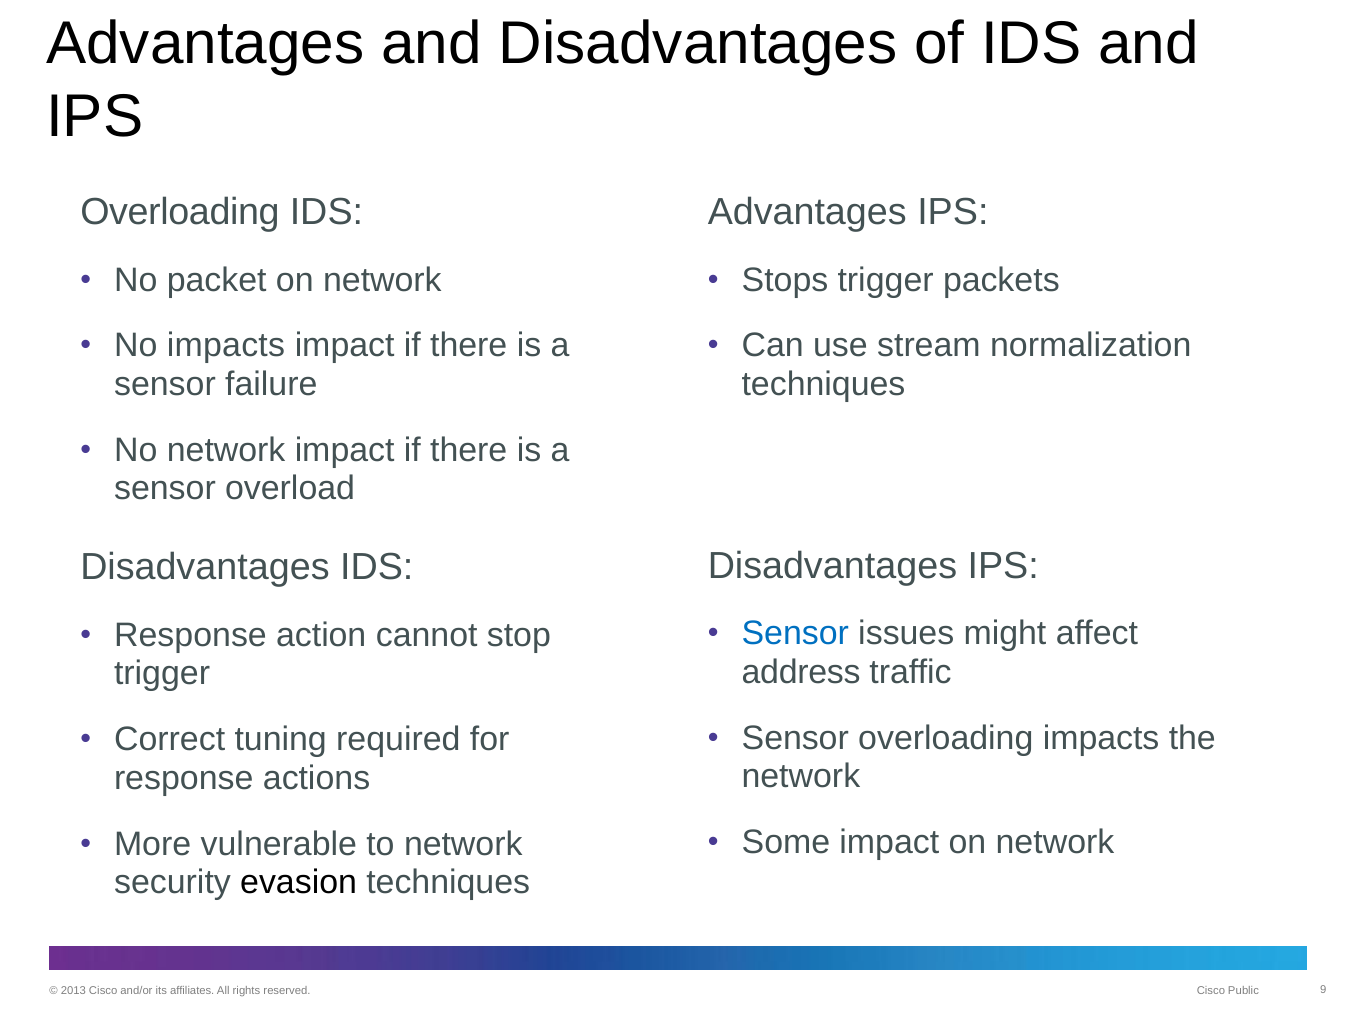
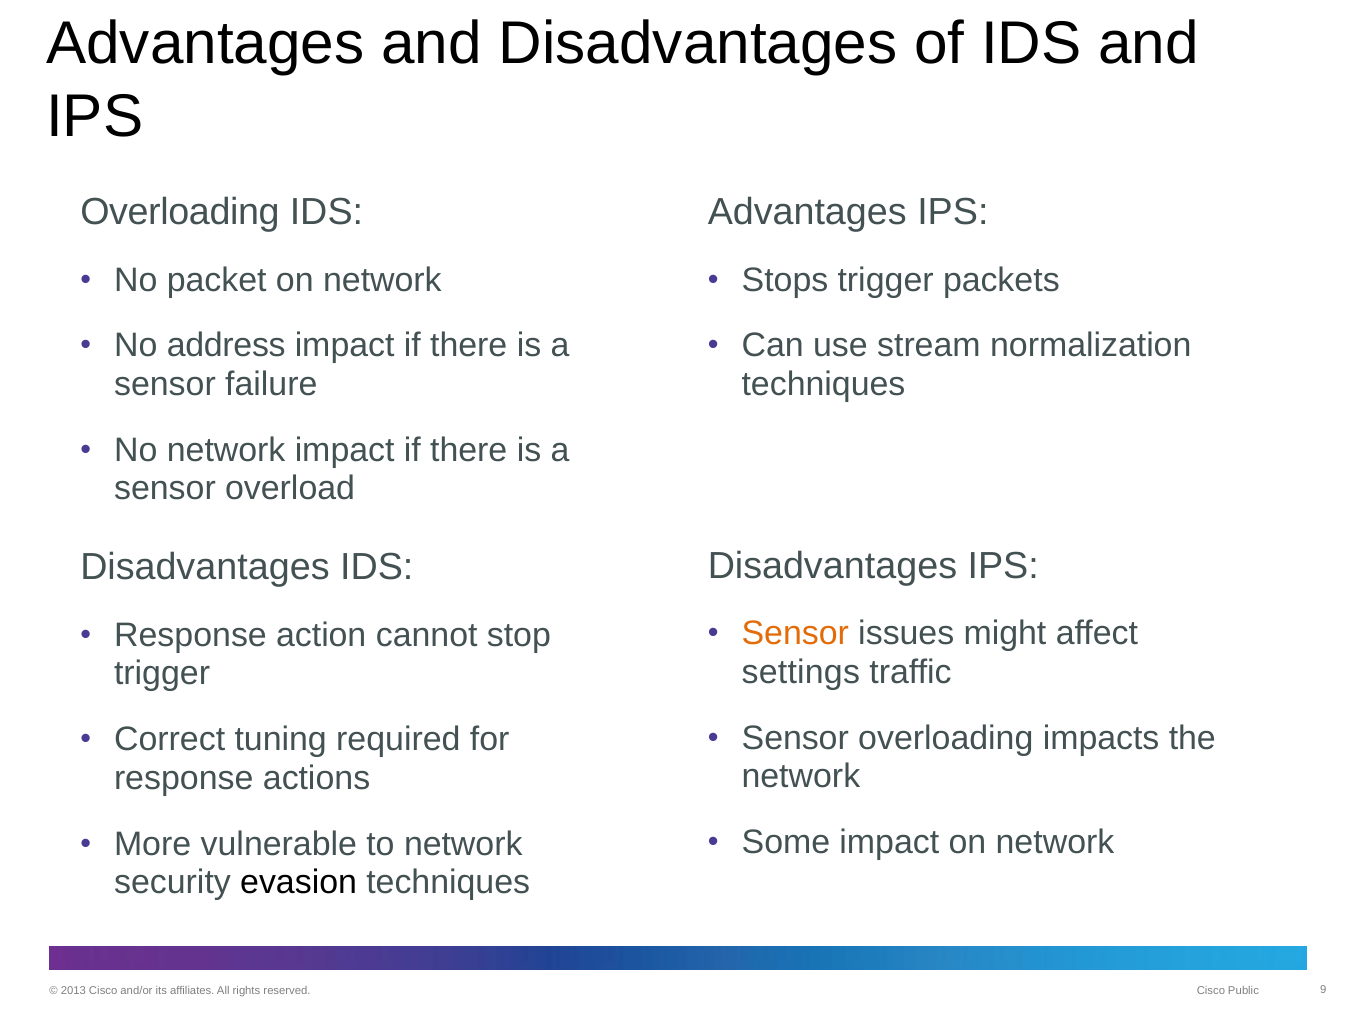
No impacts: impacts -> address (226, 346)
Sensor colour: blue -> orange (795, 634)
address: address -> settings (801, 672)
